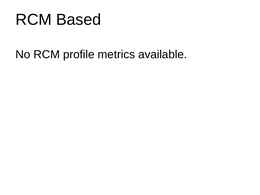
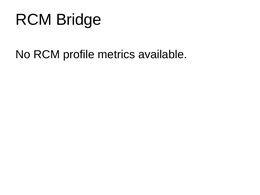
Based: Based -> Bridge (79, 20)
